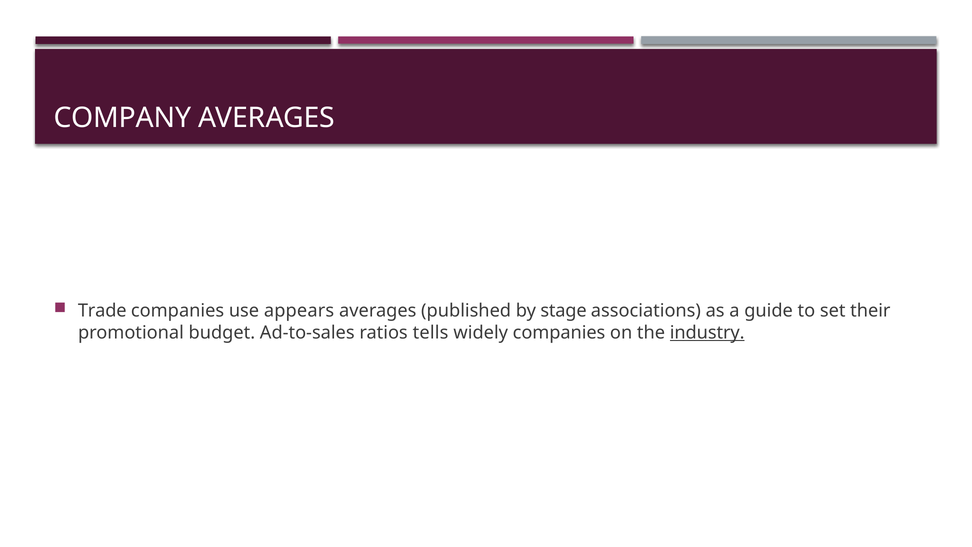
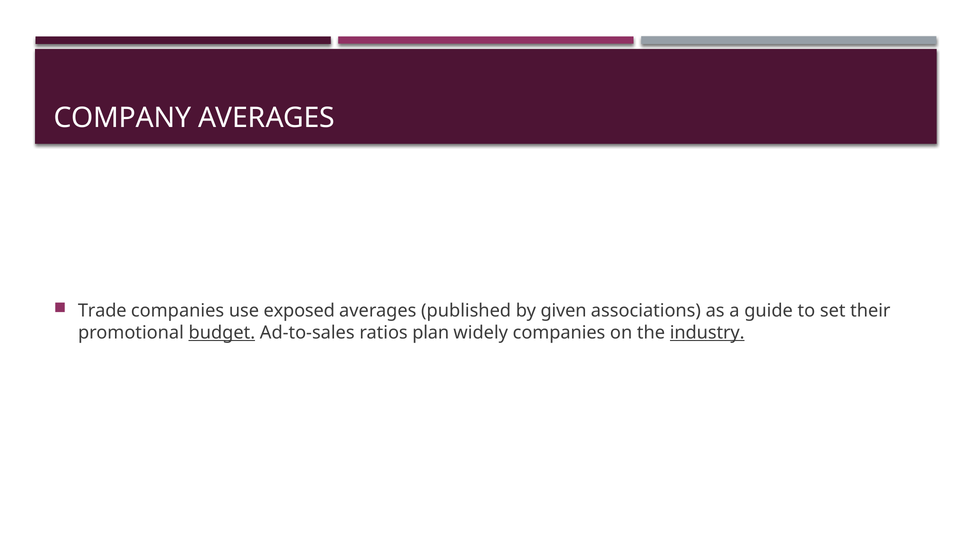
appears: appears -> exposed (299, 311)
stage: stage -> given (564, 311)
budget underline: none -> present (222, 333)
tells: tells -> plan (431, 333)
